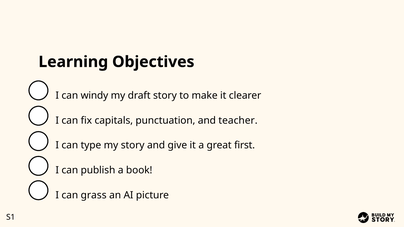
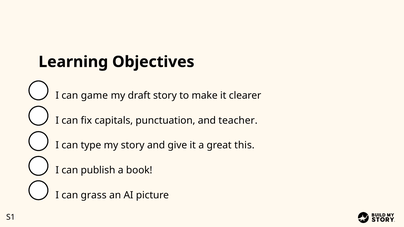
windy: windy -> game (94, 96)
first: first -> this (244, 146)
